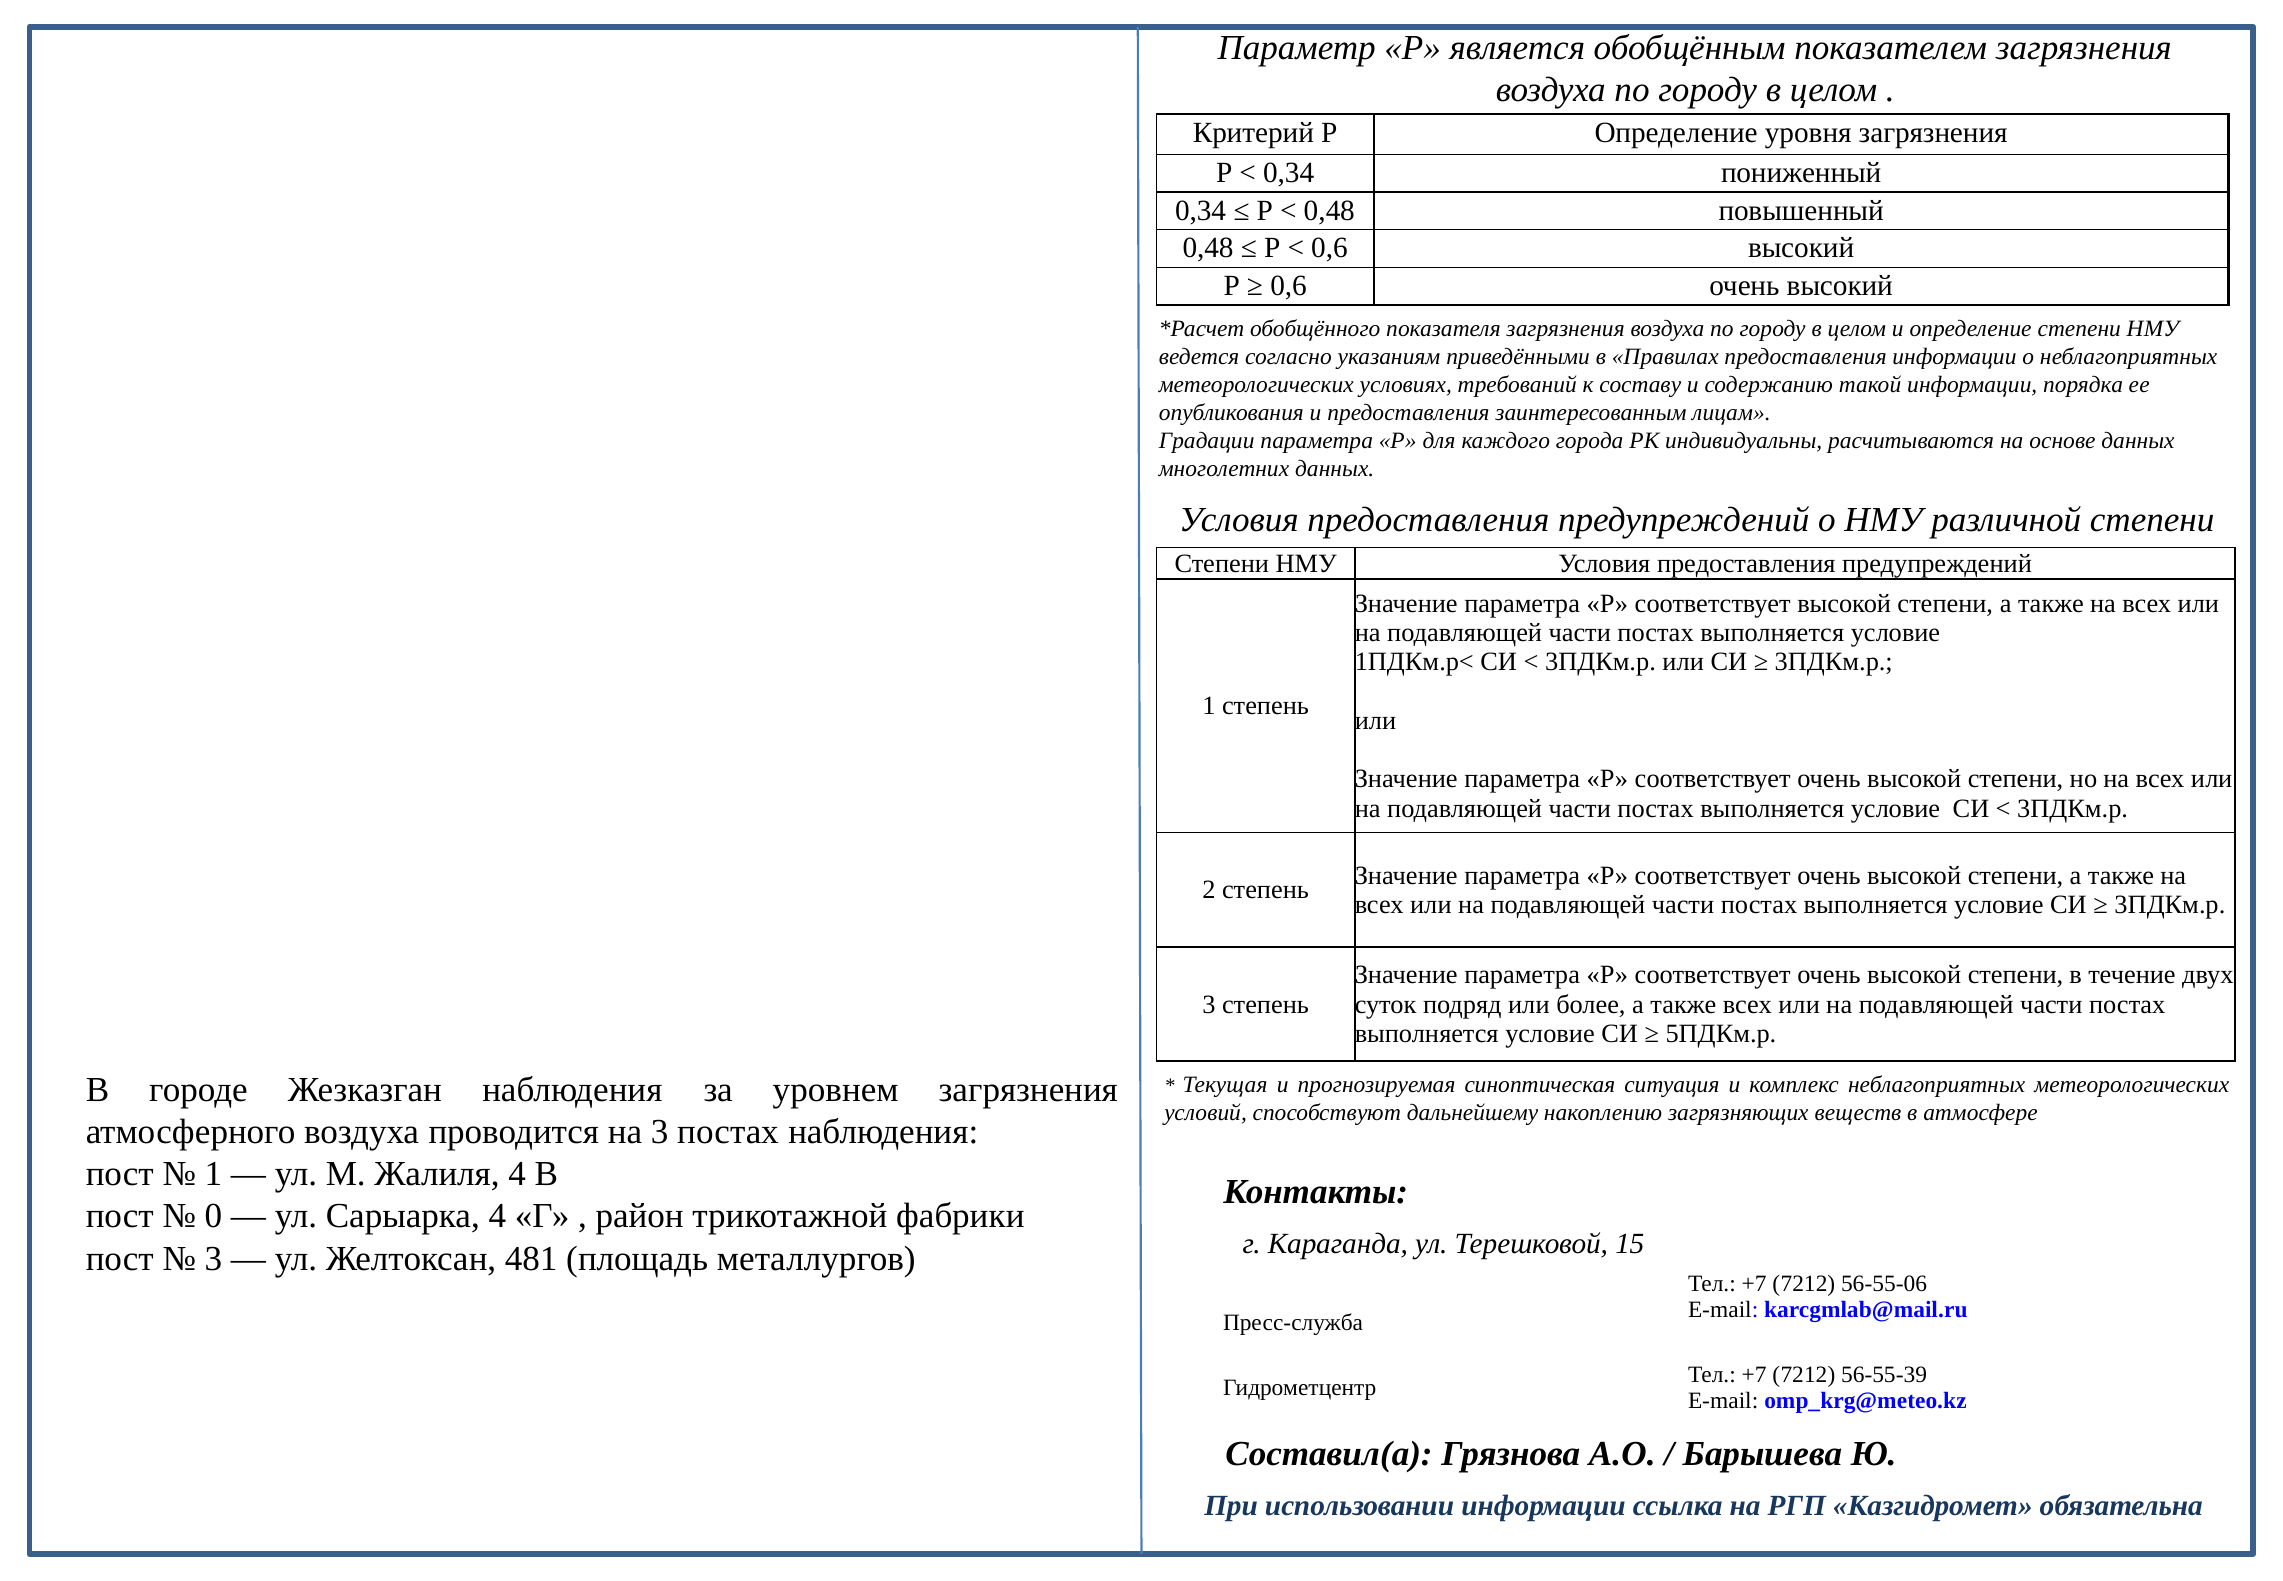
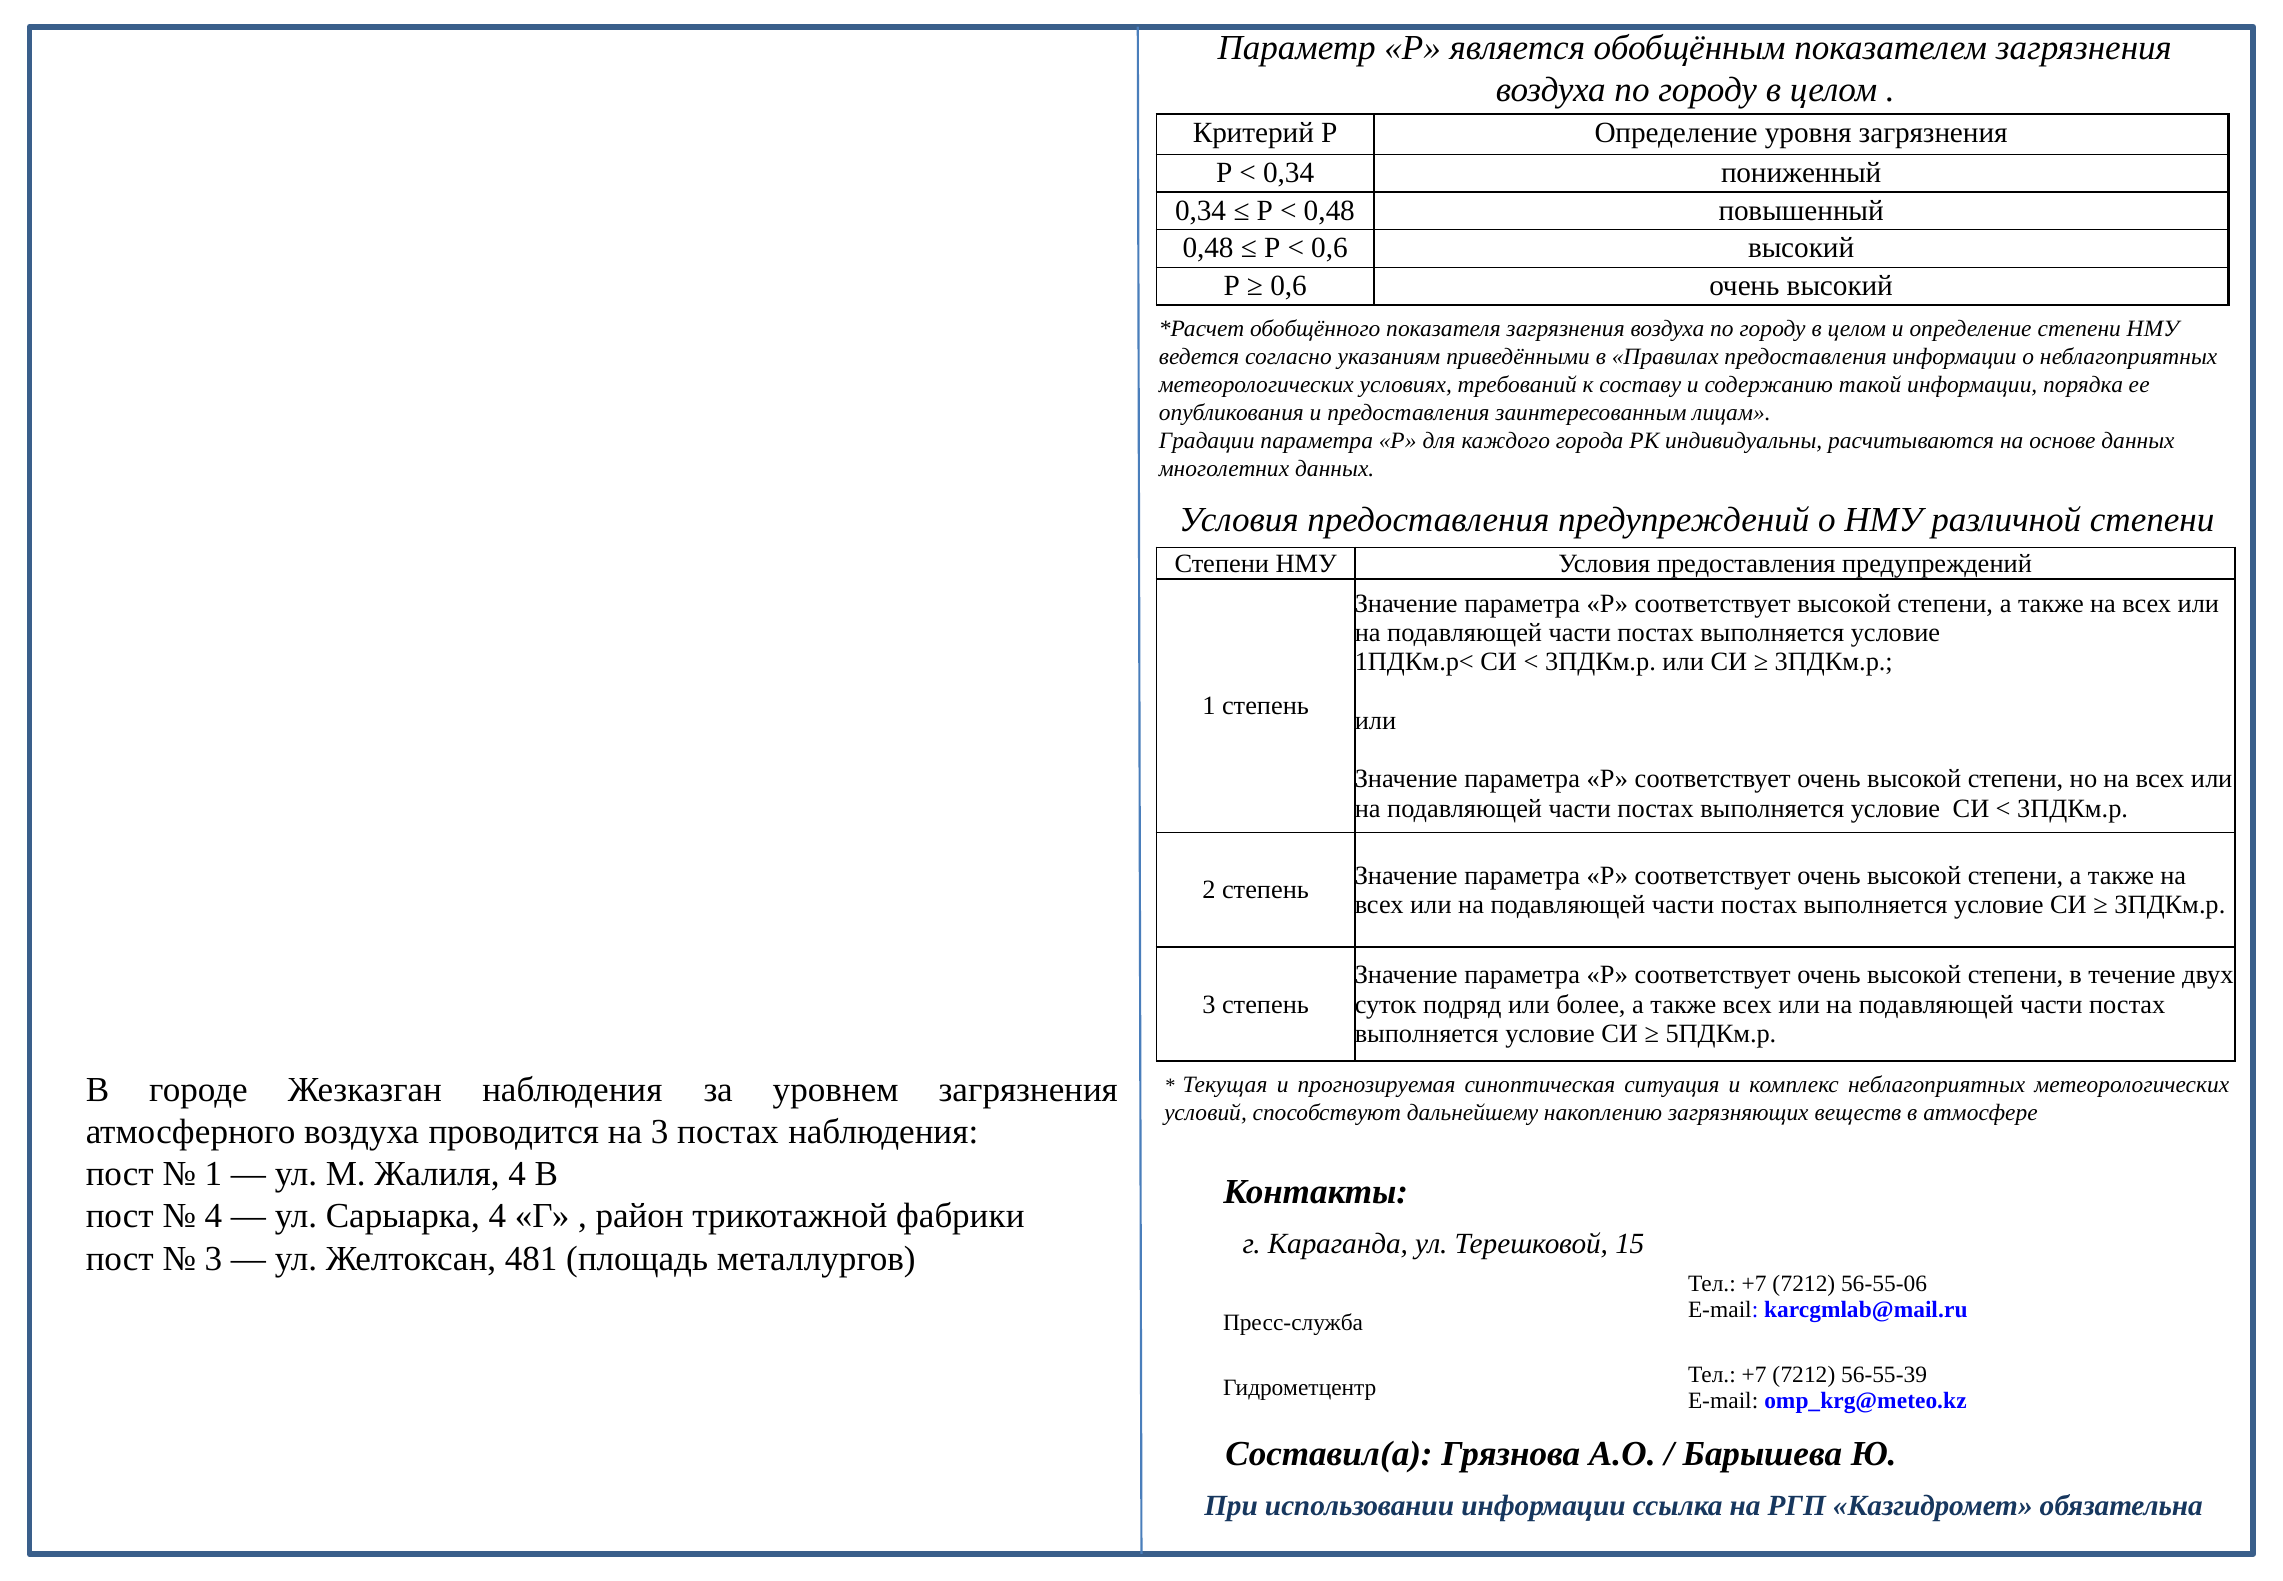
0: 0 -> 4 (213, 1216)
